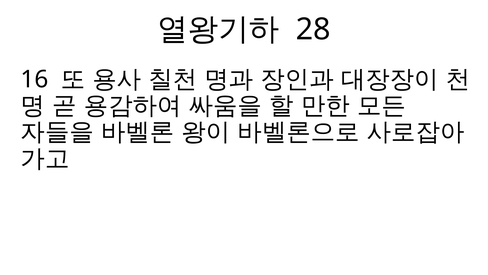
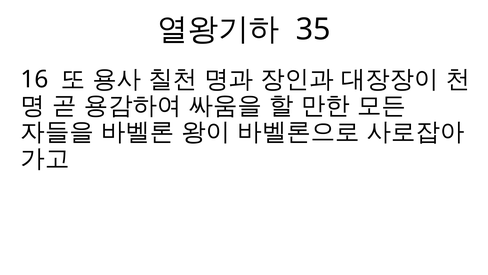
28: 28 -> 35 (313, 29)
